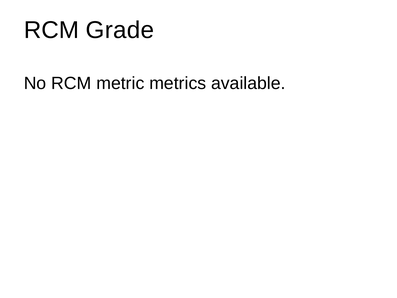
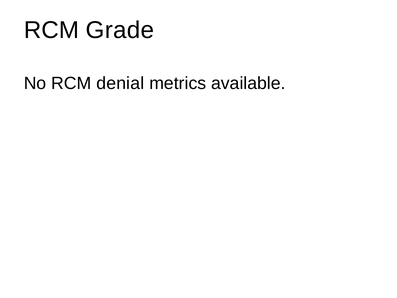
metric: metric -> denial (120, 83)
